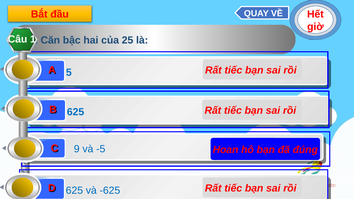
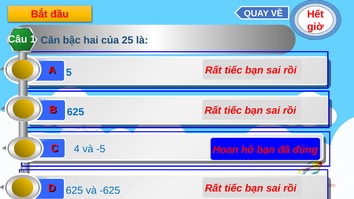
9: 9 -> 4 (77, 149)
